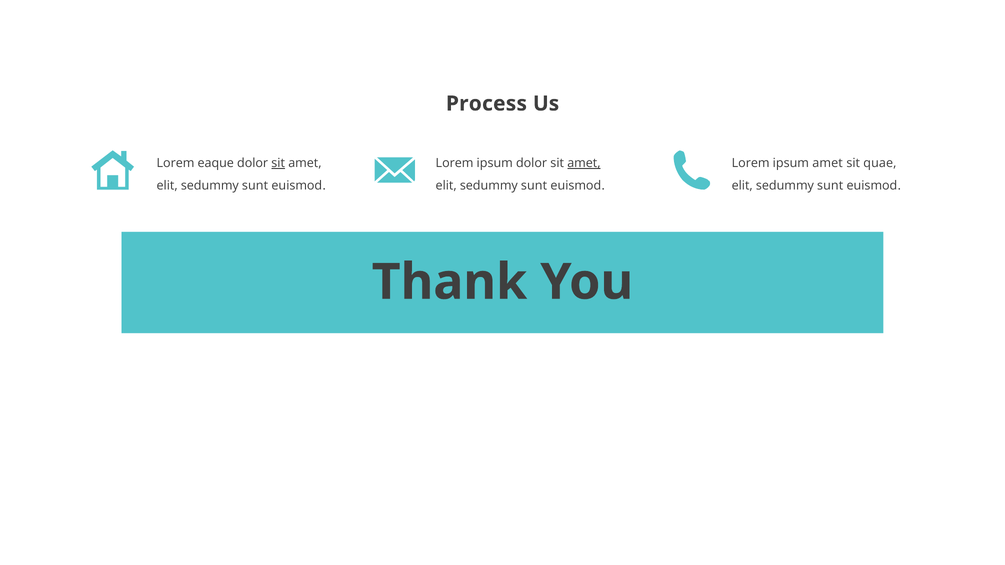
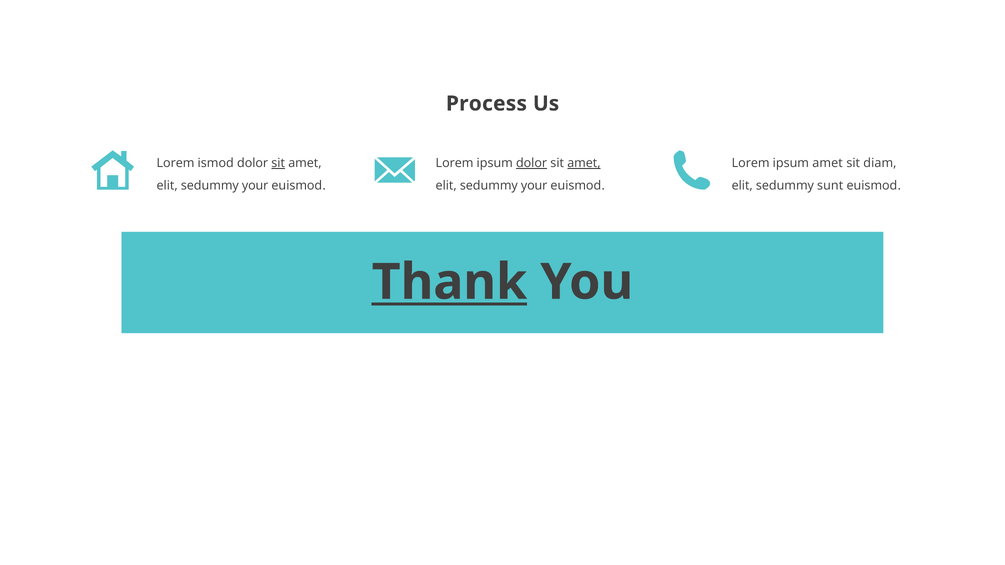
eaque: eaque -> ismod (216, 163)
dolor underline: none -> present (532, 163)
quae: quae -> diam (880, 163)
sunt: sunt -> your (255, 186)
sunt: sunt -> your (534, 186)
Thank underline: none -> present (449, 282)
